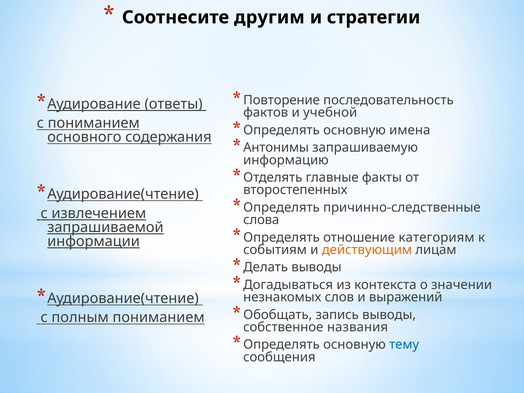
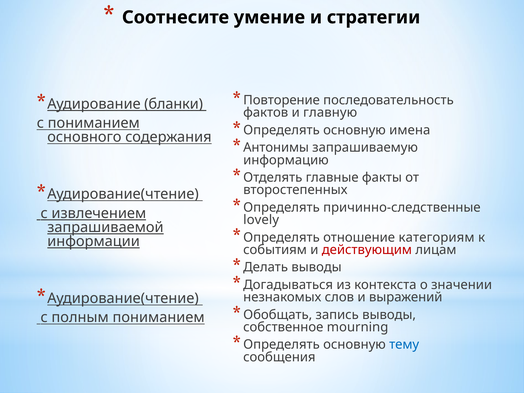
другим: другим -> умение (269, 17)
ответы: ответы -> бланки (174, 104)
учебной: учебной -> главную (330, 113)
слова: слова -> lovely (261, 220)
действующим colour: orange -> red (367, 250)
названия: названия -> mourning (358, 327)
